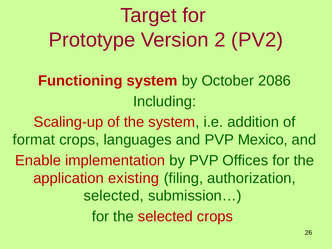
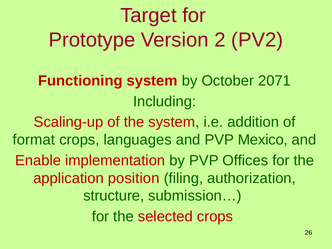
2086: 2086 -> 2071 (275, 81)
existing: existing -> position (134, 178)
selected: selected -> structure (114, 196)
